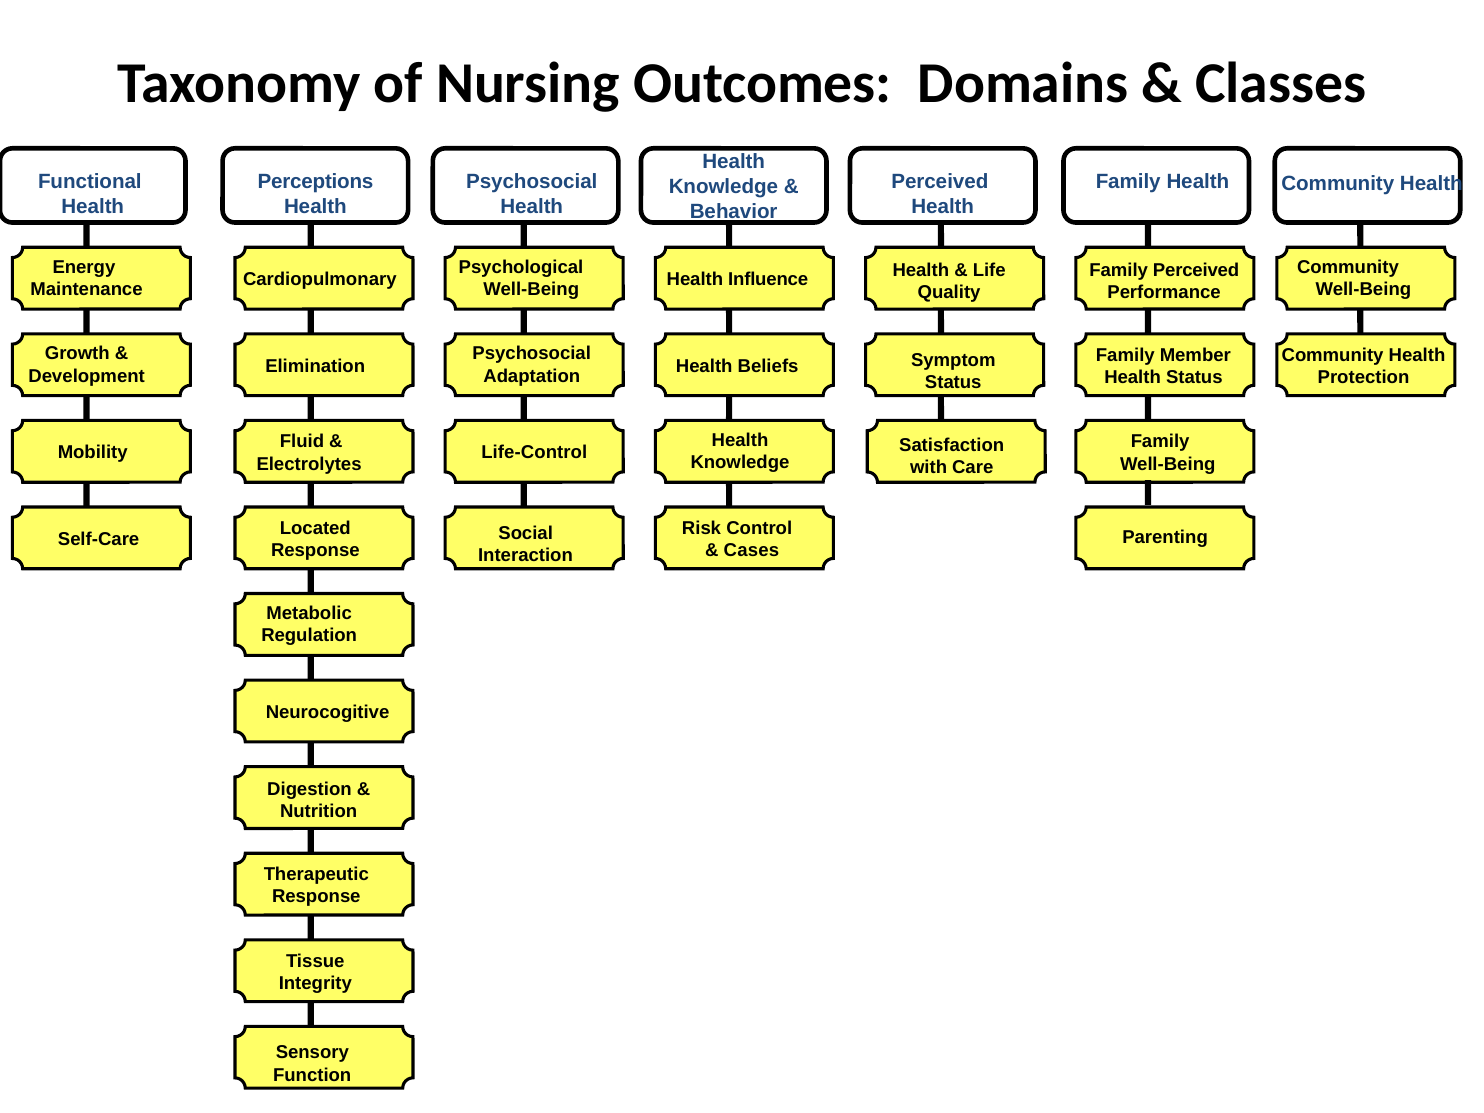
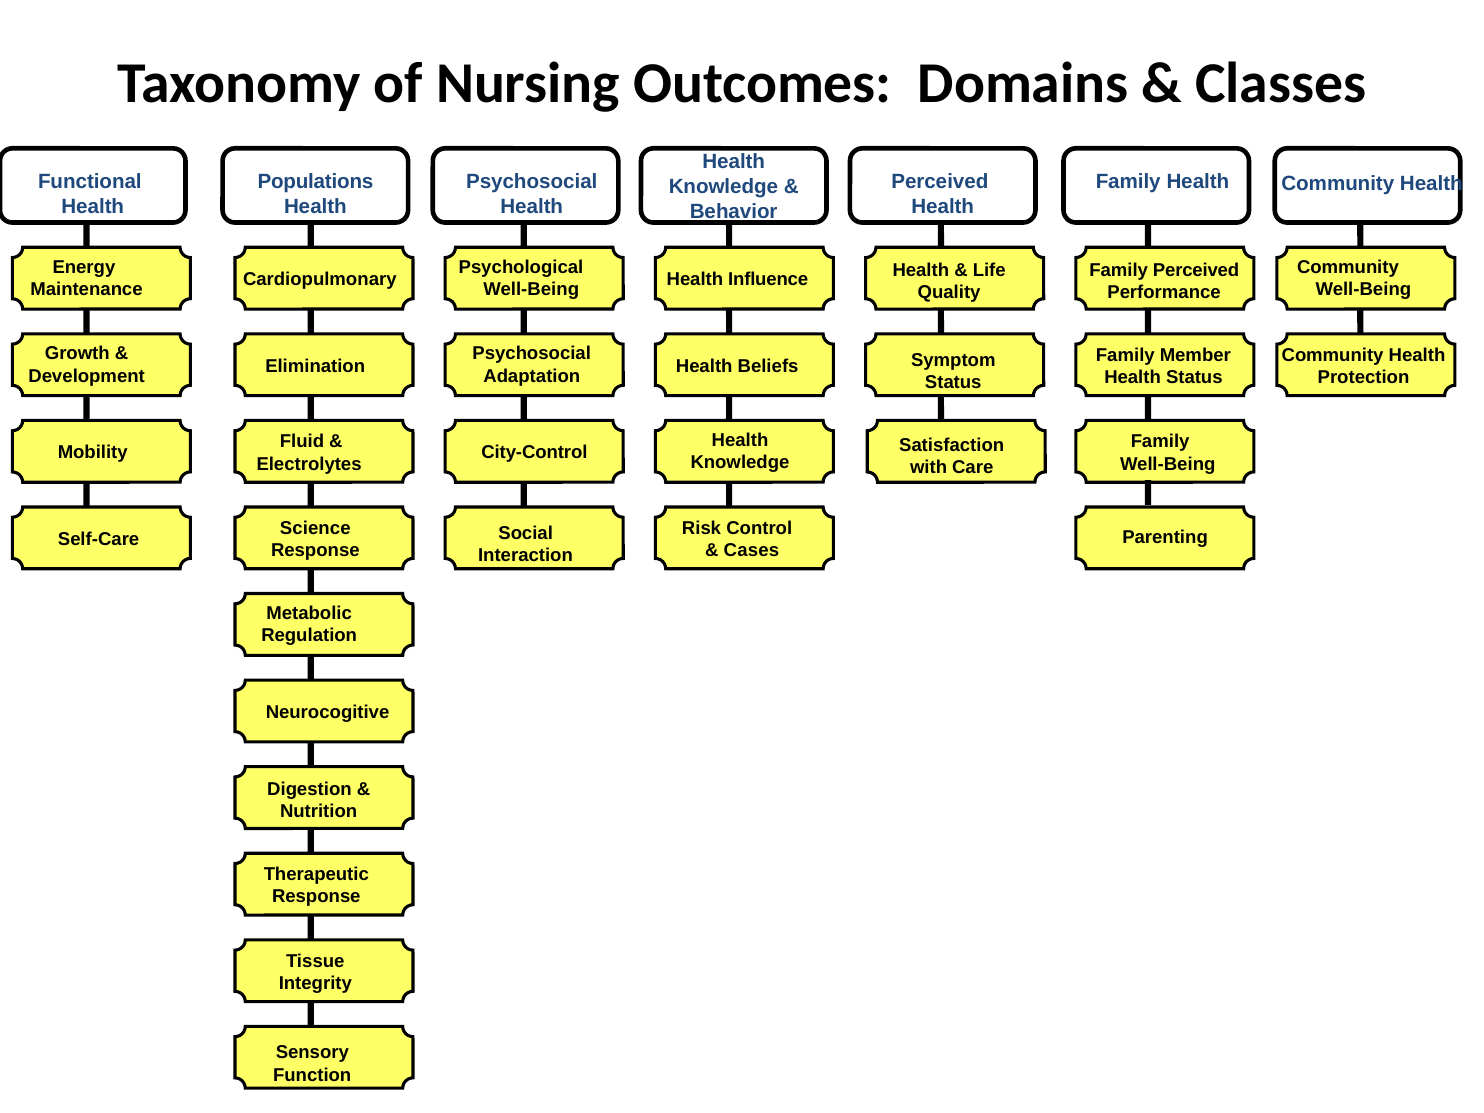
Perceptions: Perceptions -> Populations (315, 182)
Life-Control: Life-Control -> City-Control (534, 453)
Located: Located -> Science (315, 528)
